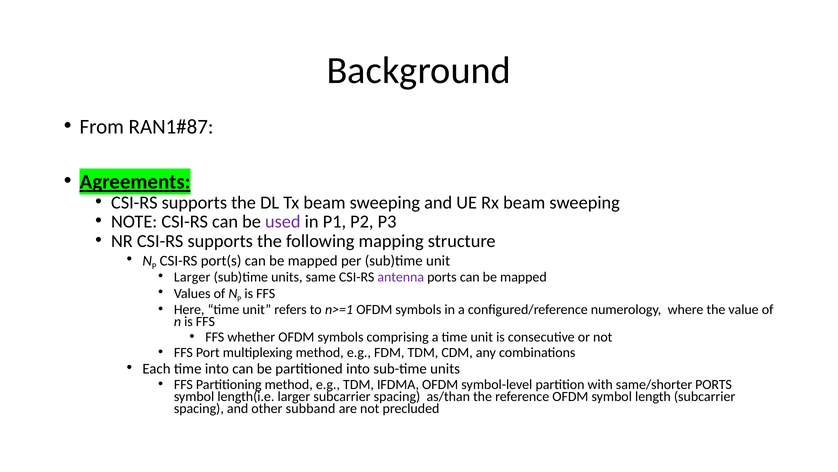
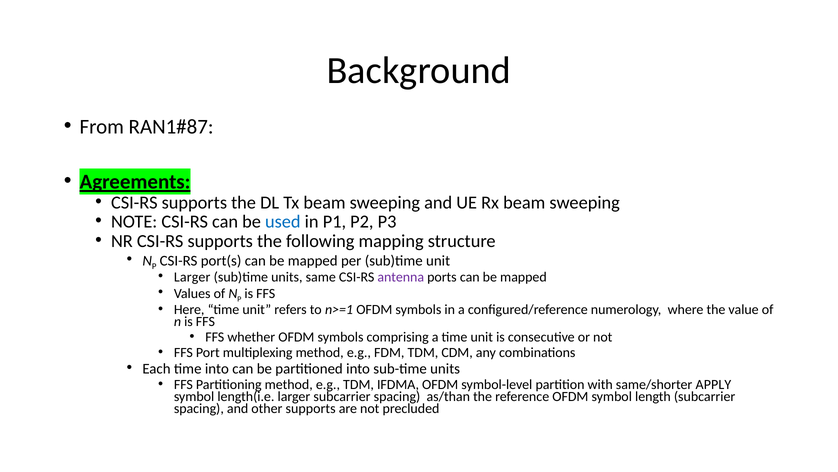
used colour: purple -> blue (283, 222)
same/shorter PORTS: PORTS -> APPLY (713, 384)
other subband: subband -> supports (311, 408)
